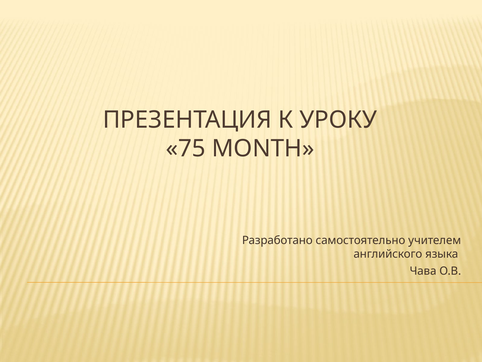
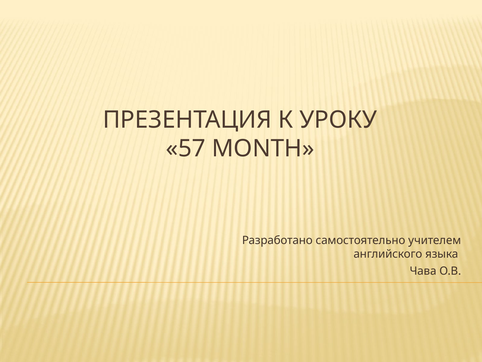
75: 75 -> 57 (186, 148)
